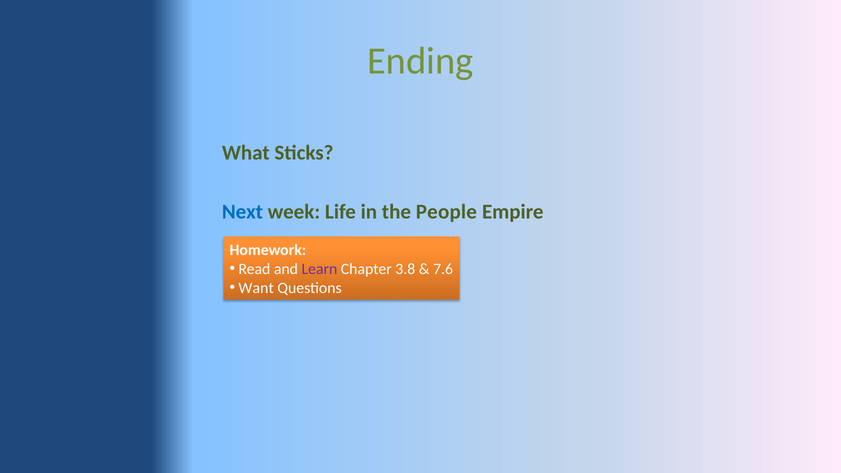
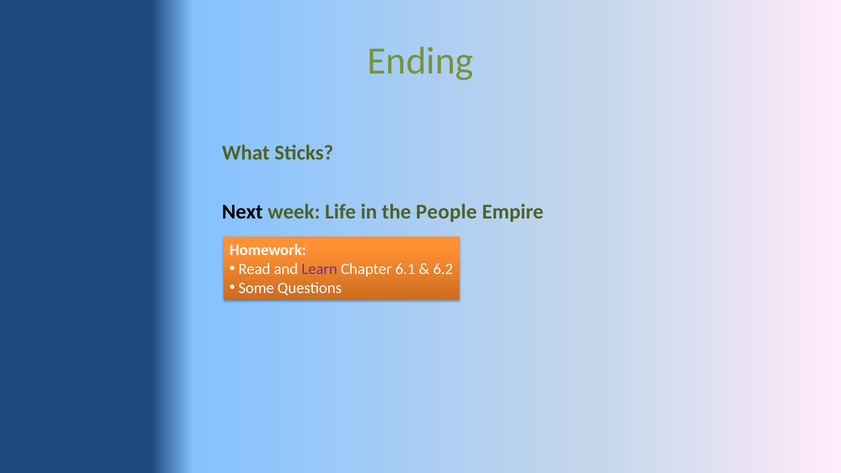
Next colour: blue -> black (242, 212)
3.8: 3.8 -> 6.1 (405, 269)
7.6: 7.6 -> 6.2 (443, 269)
Want: Want -> Some (256, 288)
